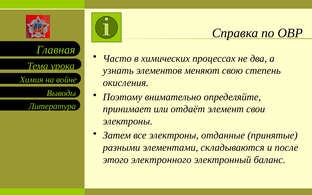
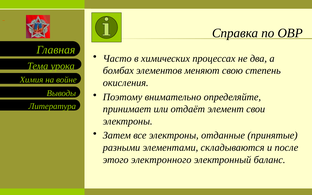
узнать: узнать -> бомбах (118, 71)
